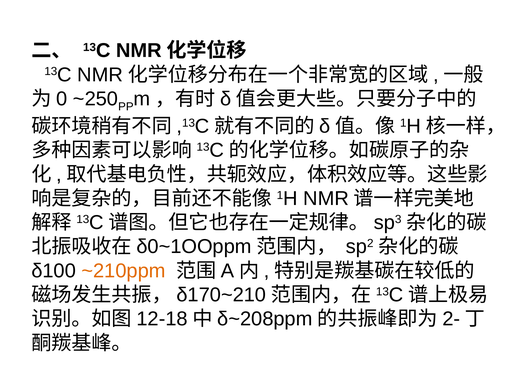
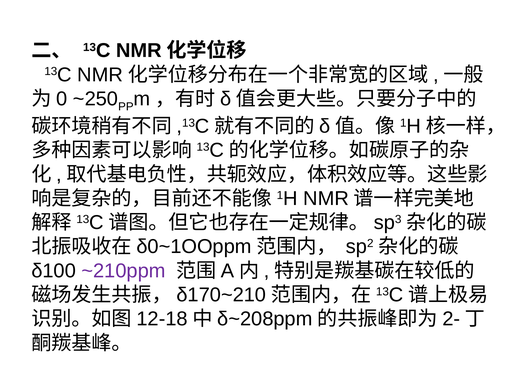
~210ppm colour: orange -> purple (124, 271)
